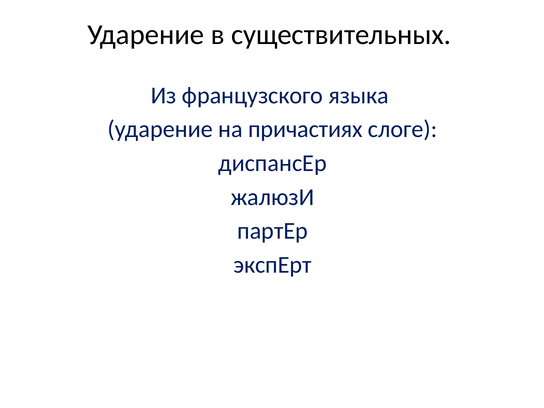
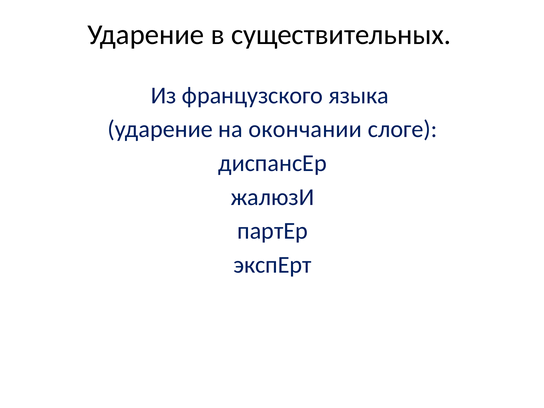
причастиях: причастиях -> окончании (305, 129)
